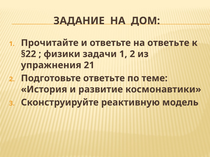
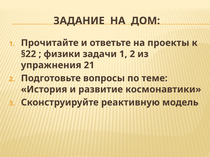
на ответьте: ответьте -> проекты (168, 43)
Подготовьте ответьте: ответьте -> вопросы (104, 78)
